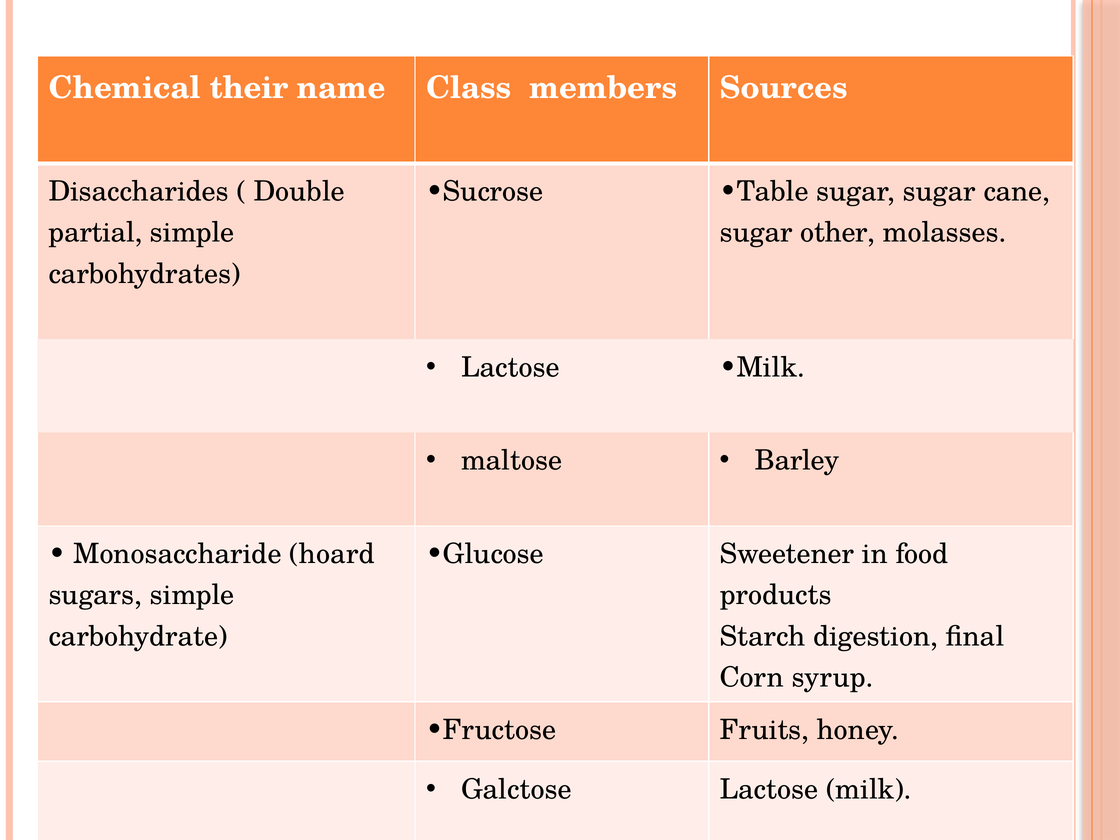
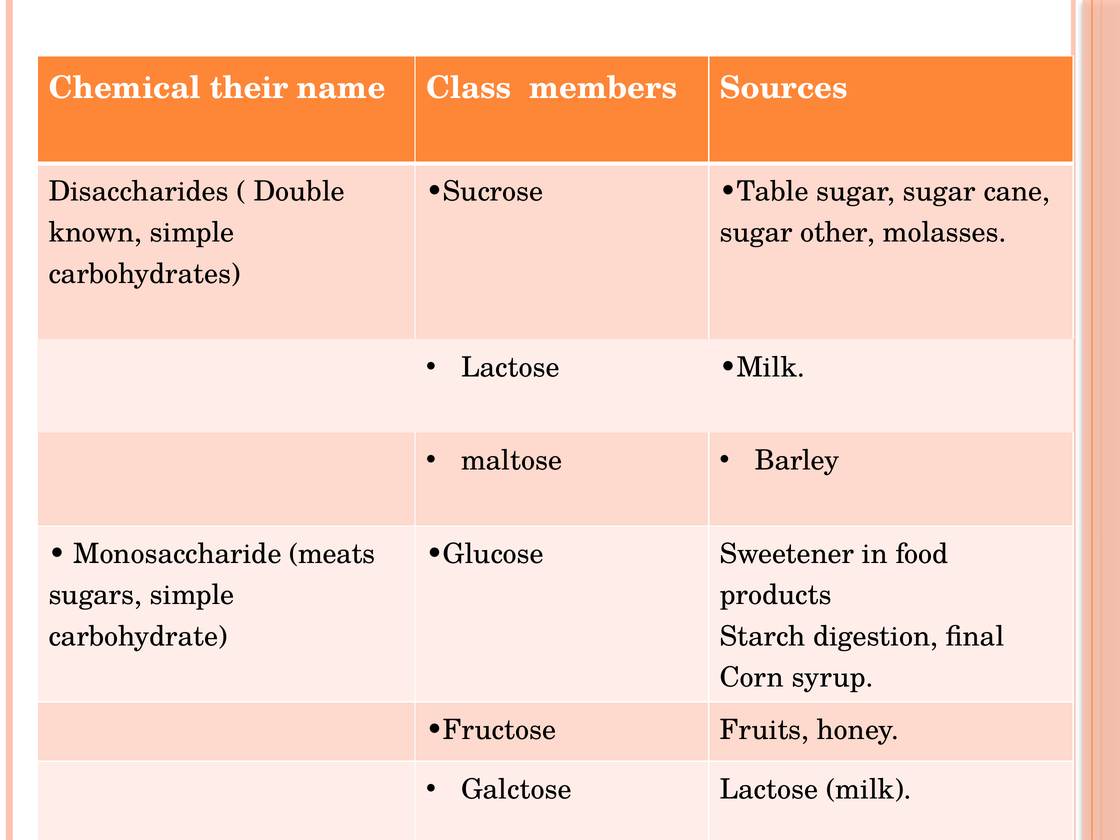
partial: partial -> known (95, 233)
hoard: hoard -> meats (332, 554)
